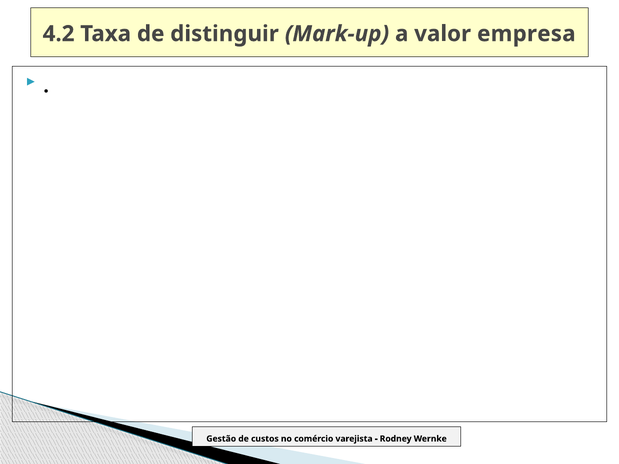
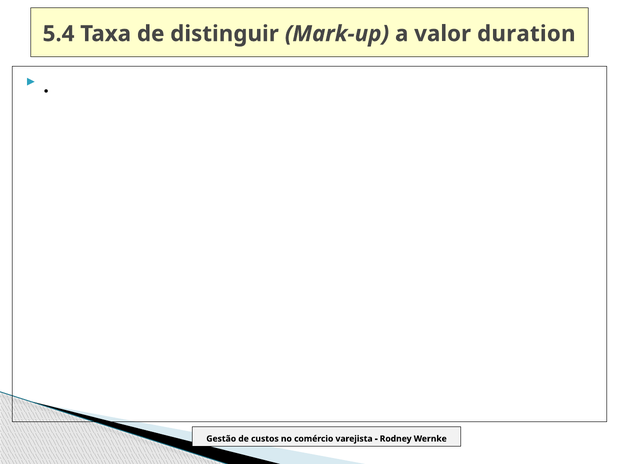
4.2: 4.2 -> 5.4 (59, 34)
empresa: empresa -> duration (526, 34)
